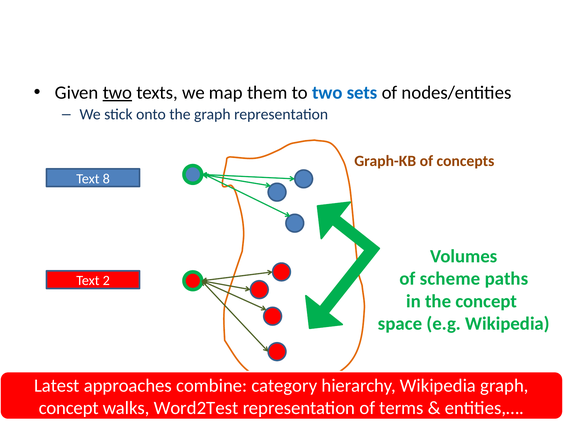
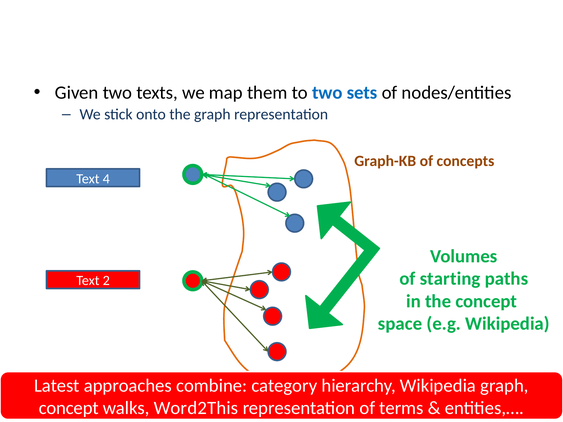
two underline: present -> none (117, 93)
8: 8 -> 4 (106, 179)
scheme: scheme -> starting (450, 279)
Word2Test: Word2Test -> Word2This (196, 408)
